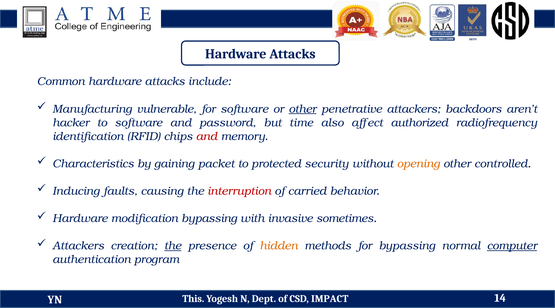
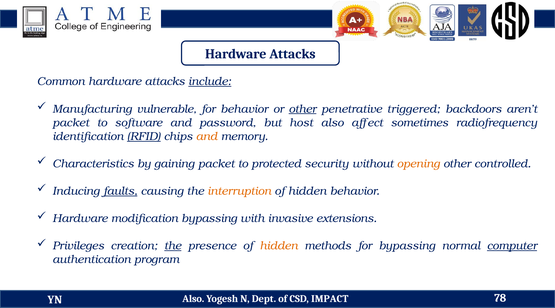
include underline: none -> present (210, 82)
for software: software -> behavior (244, 109)
penetrative attackers: attackers -> triggered (414, 109)
hacker: hacker -> packet (71, 123)
time: time -> host (301, 123)
authorized: authorized -> sometimes (419, 123)
RFID underline: none -> present (144, 136)
and colour: red -> orange (207, 136)
faults underline: none -> present (120, 191)
interruption colour: red -> orange (239, 191)
carried: carried -> hidden (307, 191)
sometimes: sometimes -> extensions (347, 219)
Attackers: Attackers -> Privileges (78, 246)
This: This -> Also (193, 299)
14: 14 -> 78 (500, 299)
